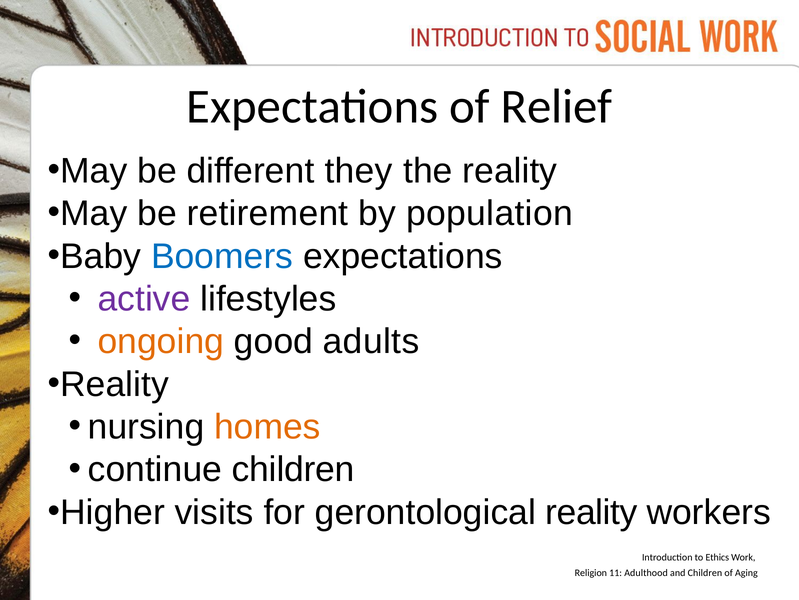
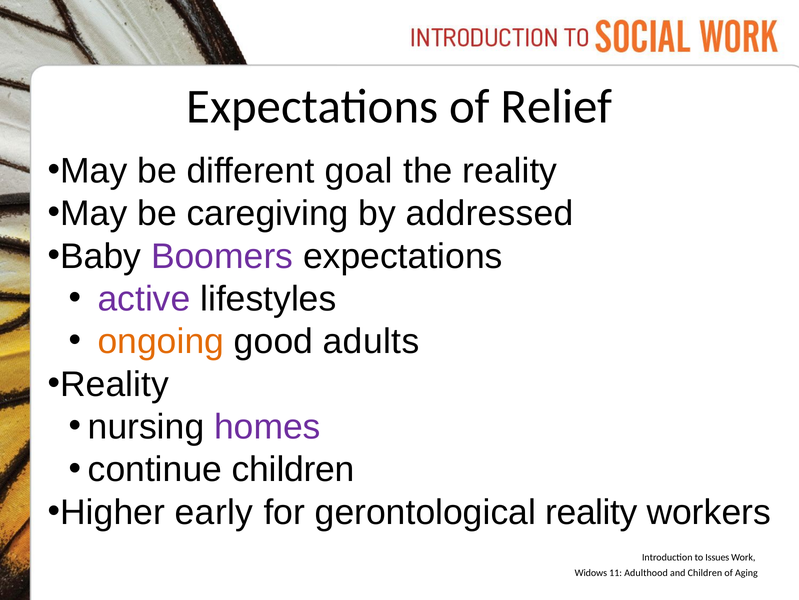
they: they -> goal (359, 171)
retirement: retirement -> caregiving (268, 213)
population: population -> addressed (490, 213)
Boomers colour: blue -> purple (222, 256)
homes colour: orange -> purple (267, 426)
visits: visits -> early (214, 512)
Ethics: Ethics -> Issues (717, 557)
Religion: Religion -> Widows (591, 572)
